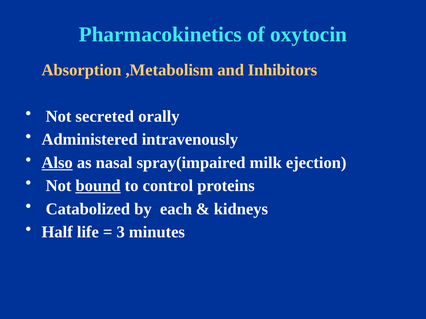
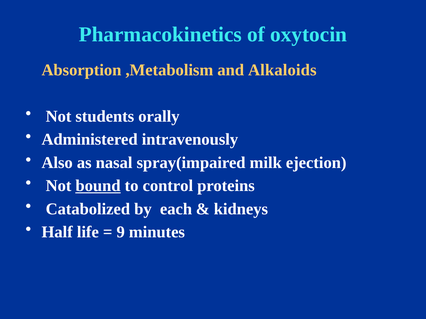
Inhibitors: Inhibitors -> Alkaloids (282, 70)
secreted: secreted -> students (105, 116)
Also underline: present -> none (57, 163)
3: 3 -> 9 (121, 233)
